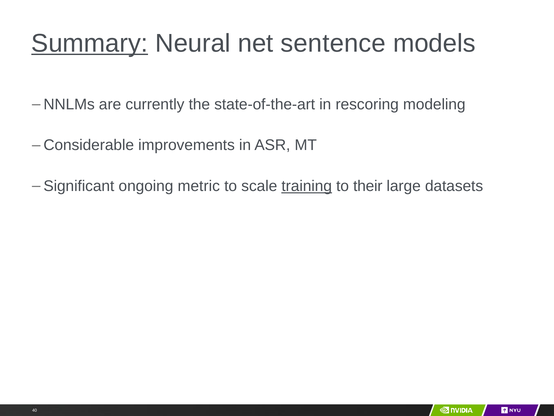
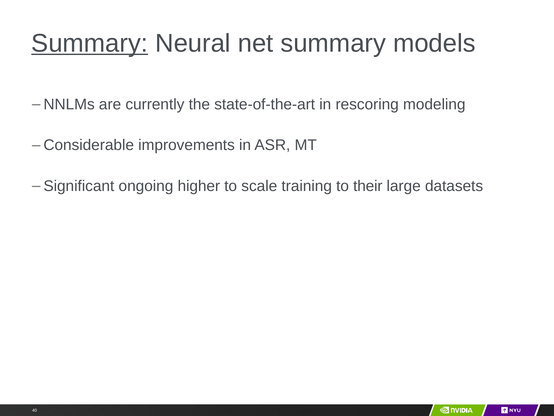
net sentence: sentence -> summary (333, 43)
metric: metric -> higher (199, 186)
training underline: present -> none (307, 186)
